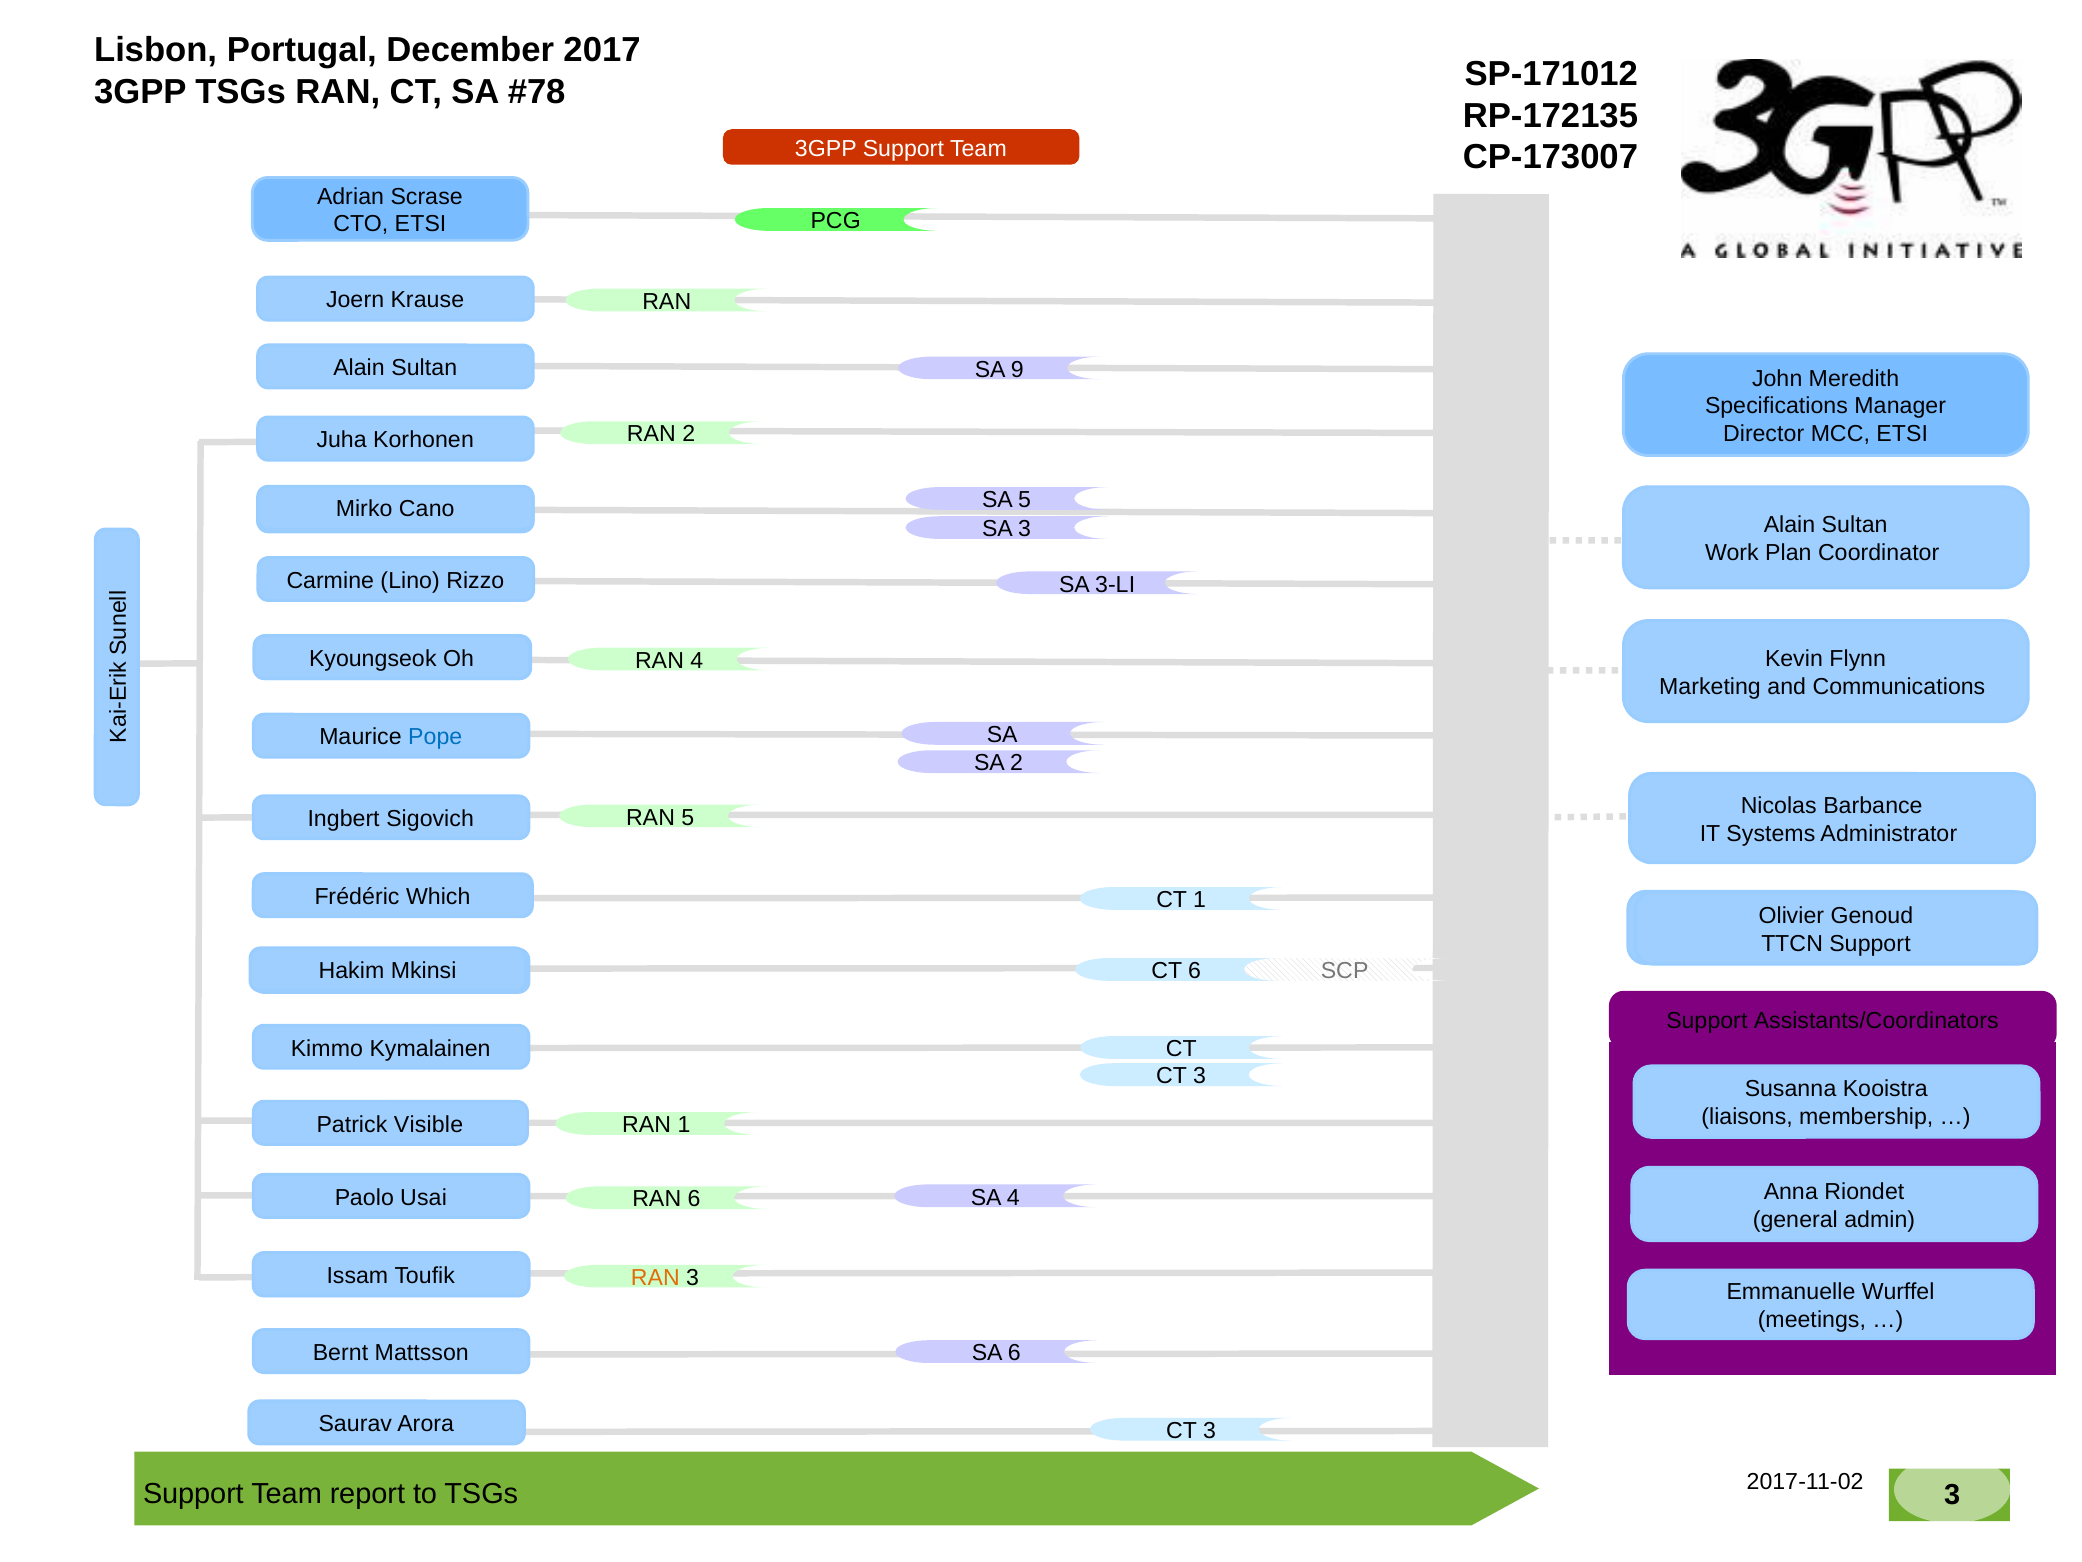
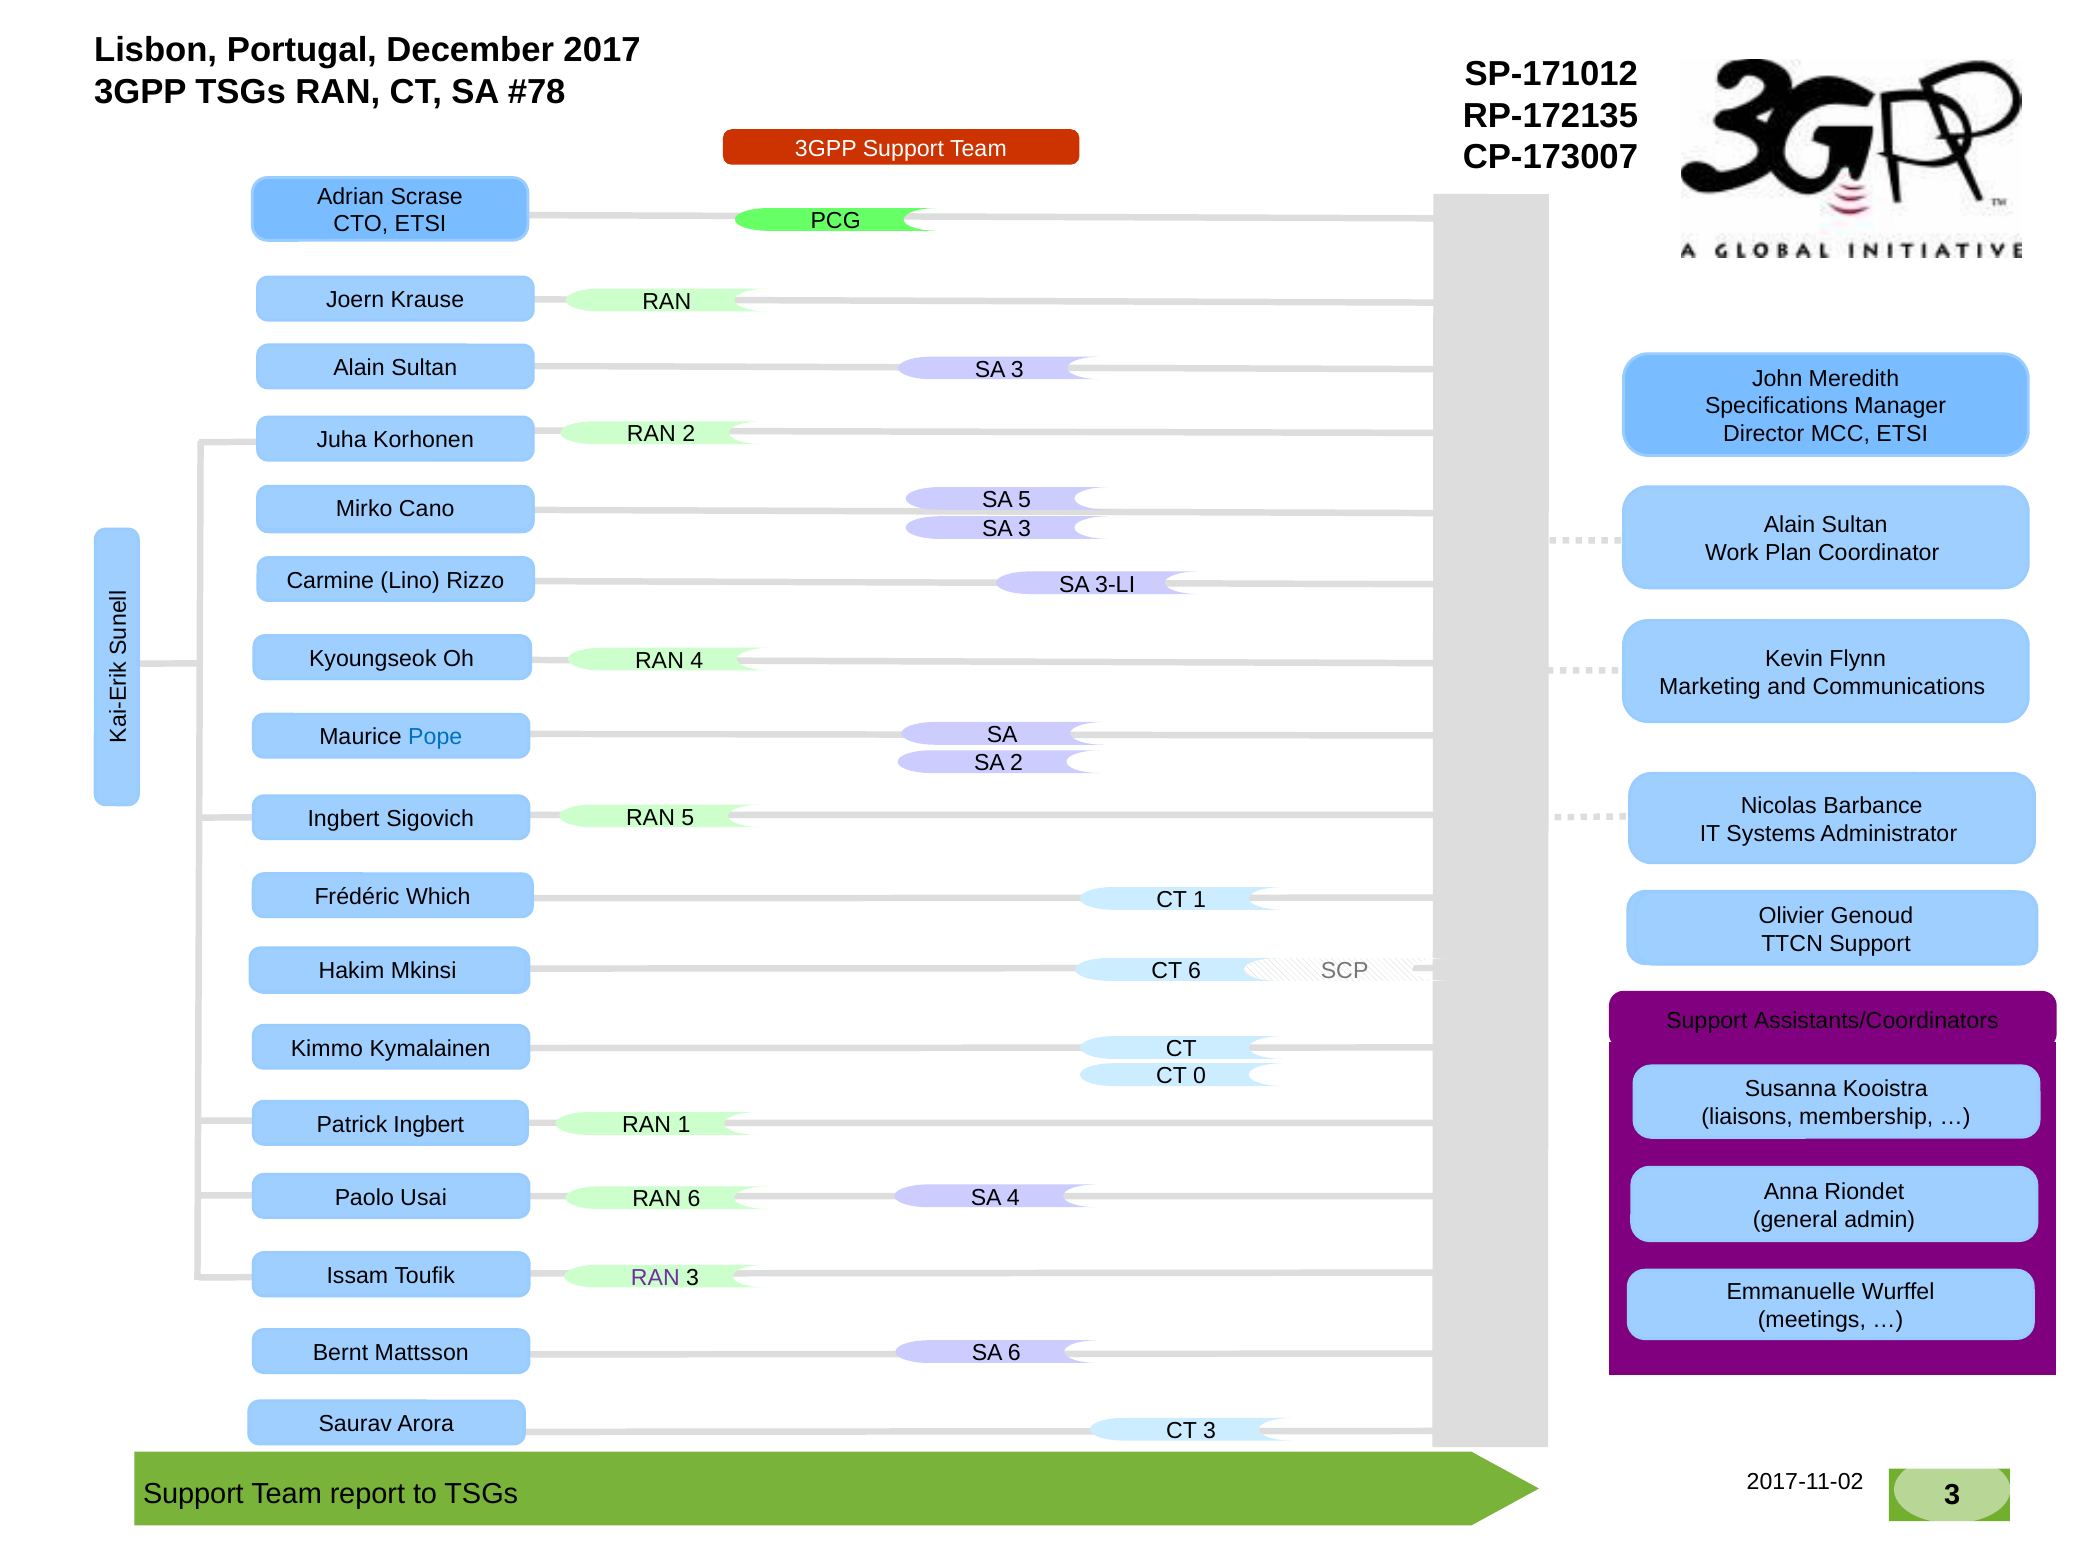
Sultan SA 9: 9 -> 3 (1017, 369)
3: 3 -> 0 (1199, 1076)
Patrick Visible: Visible -> Ingbert (429, 1124)
RAN colour: orange -> purple (655, 1277)
